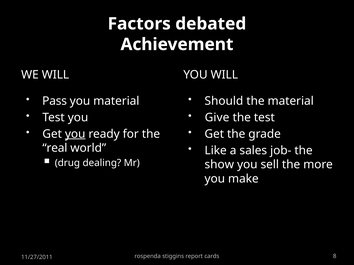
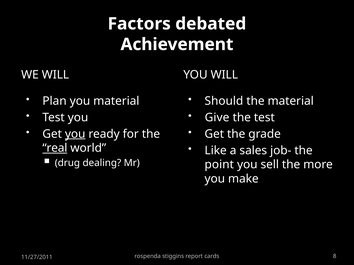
Pass: Pass -> Plan (55, 101)
real underline: none -> present (55, 148)
show: show -> point (219, 165)
